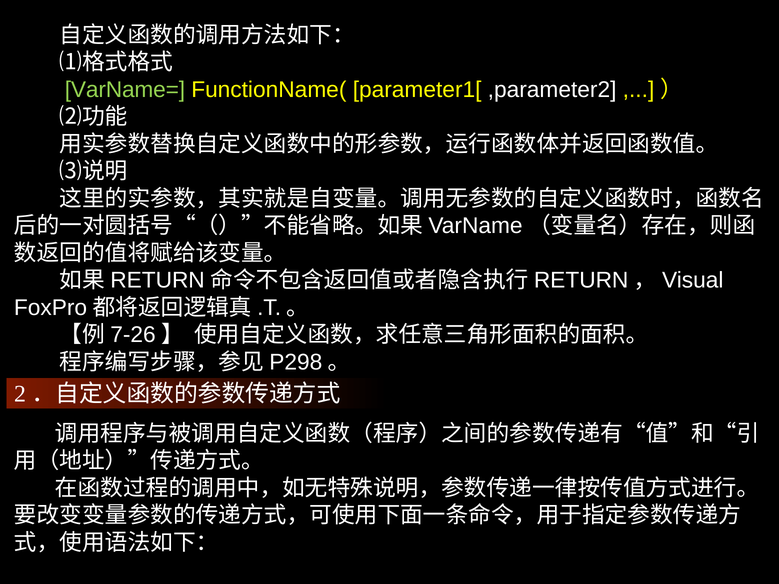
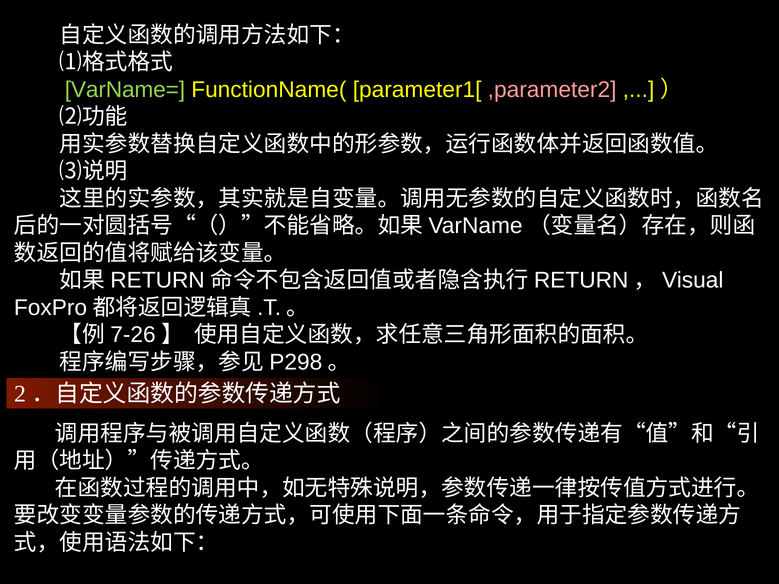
,parameter2 colour: white -> pink (552, 90)
